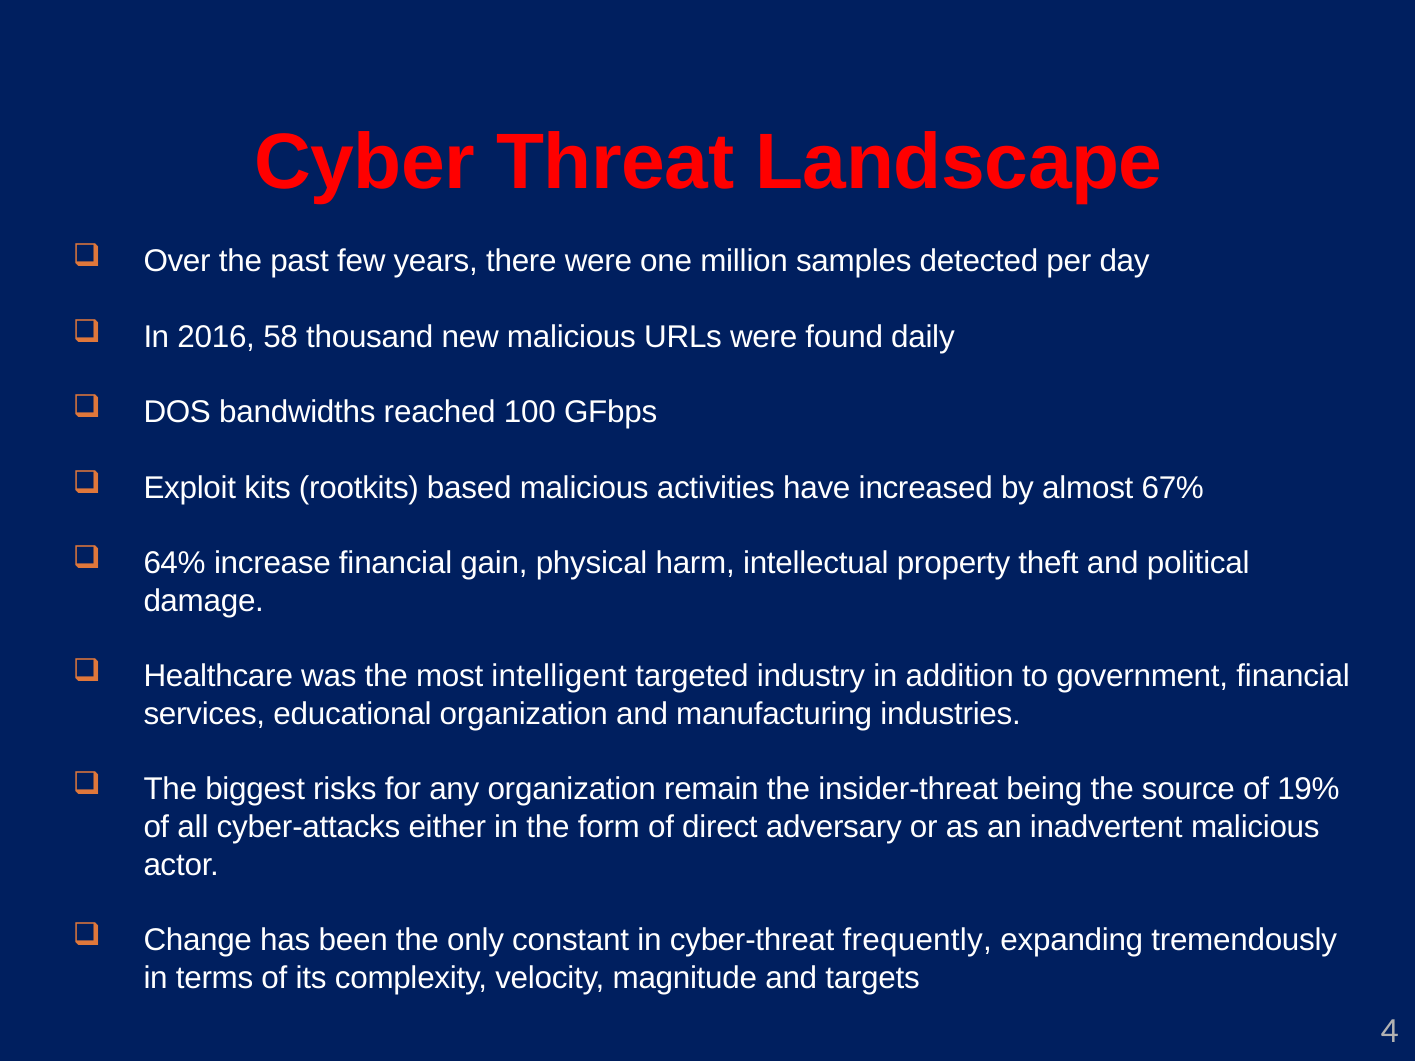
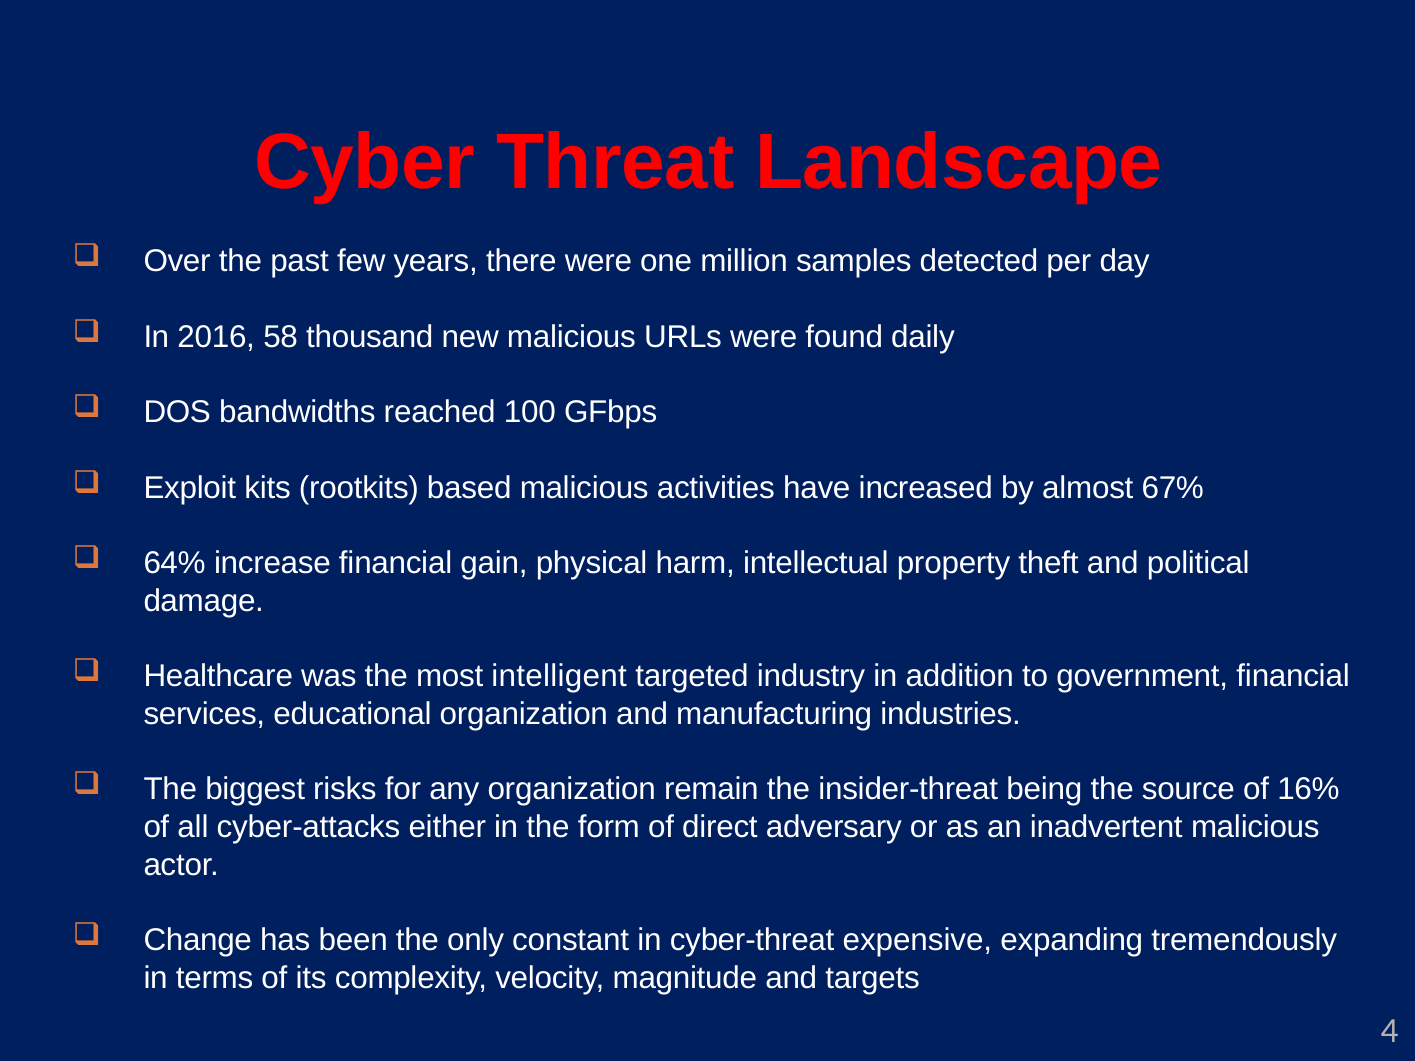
19%: 19% -> 16% (1308, 790)
frequently: frequently -> expensive (917, 941)
